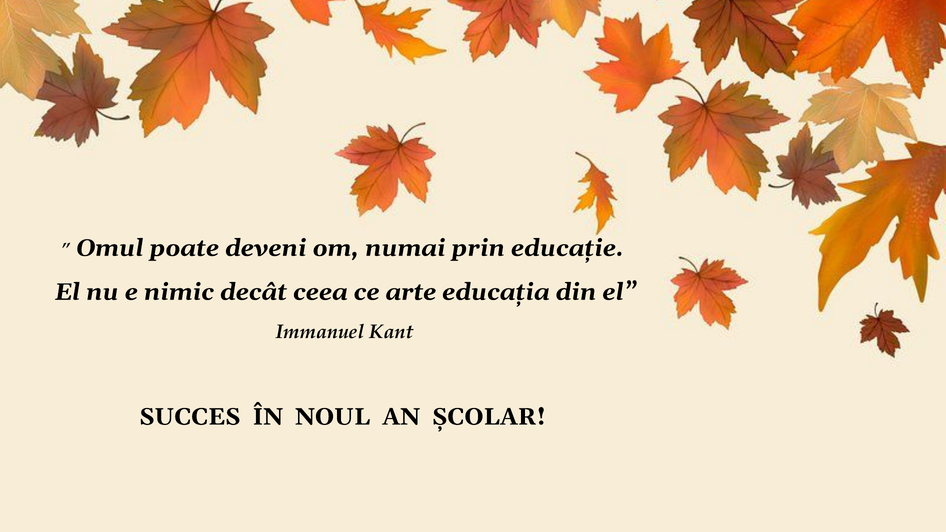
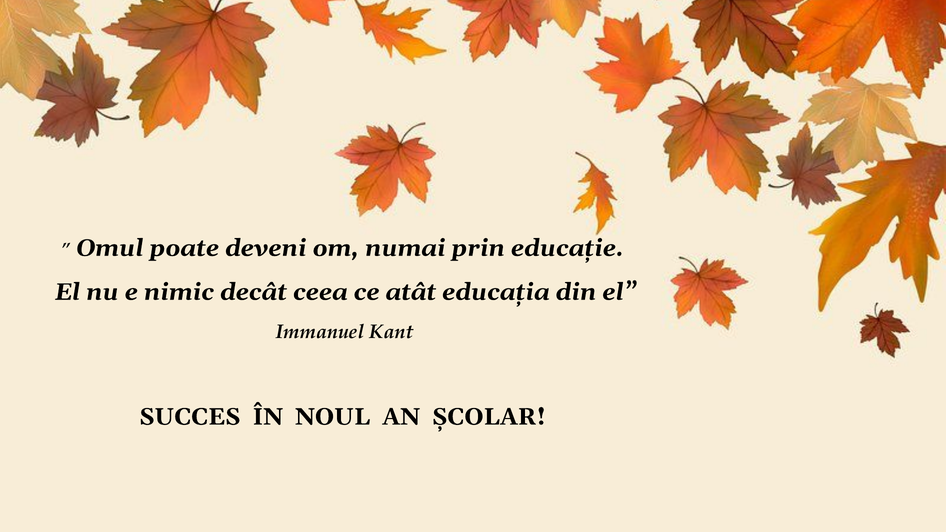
arte: arte -> atât (411, 292)
